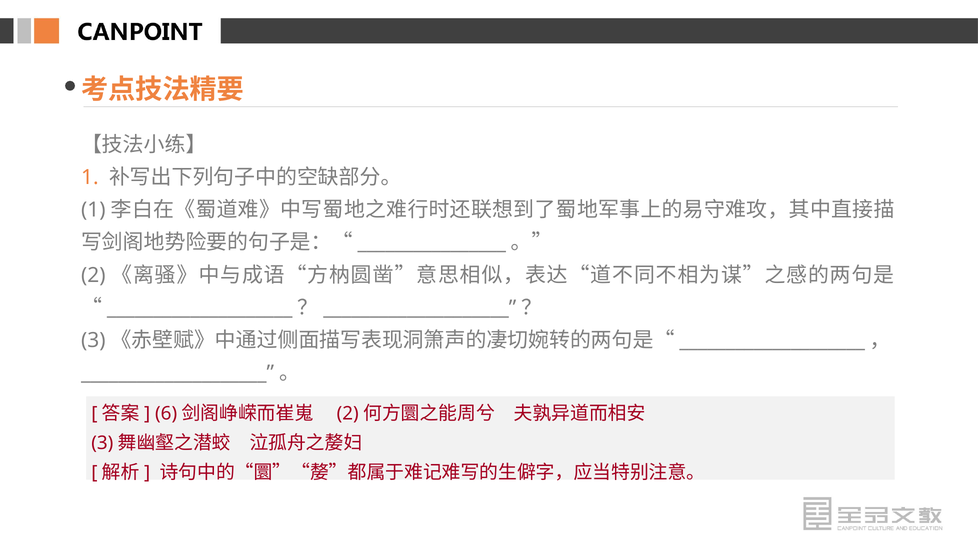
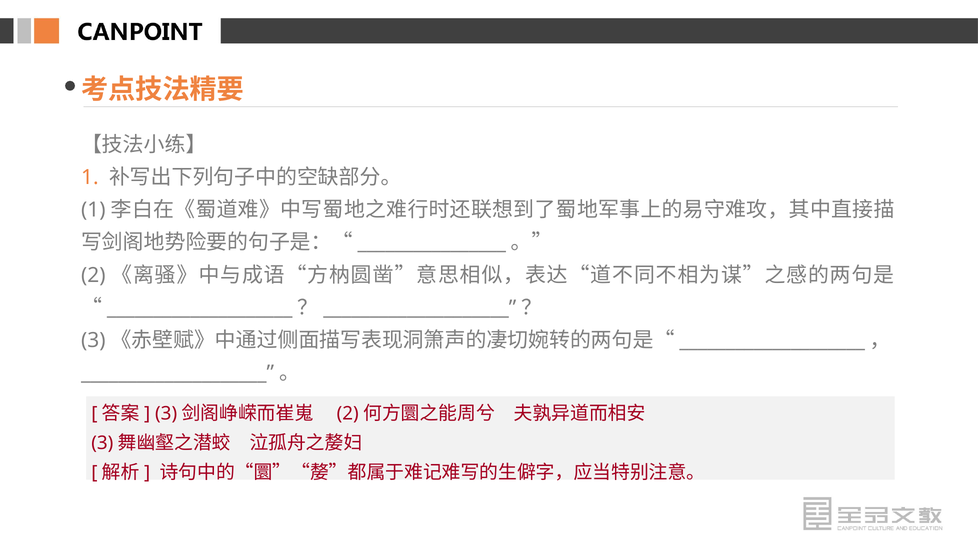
6: 6 -> 3 (166, 414)
